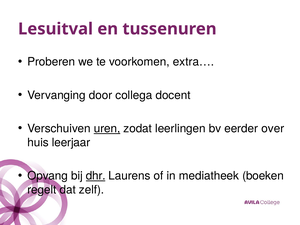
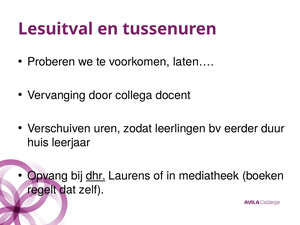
extra…: extra… -> laten… (193, 62)
uren underline: present -> none (107, 129)
over: over -> duur (273, 129)
